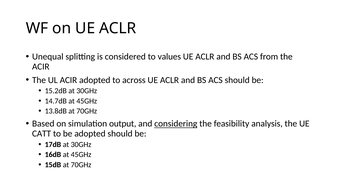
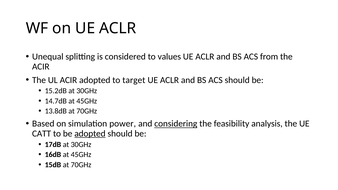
across: across -> target (134, 80)
output: output -> power (123, 124)
adopted underline: none -> present (90, 134)
